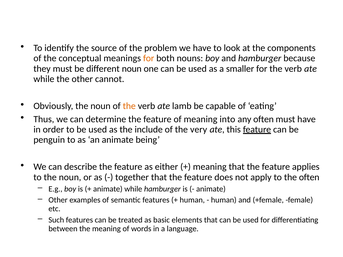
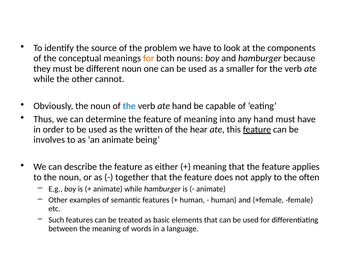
the colour: orange -> blue (129, 106)
ate lamb: lamb -> hand (182, 106)
any often: often -> hand (263, 119)
include: include -> written (149, 130)
very: very -> hear (199, 130)
penguin: penguin -> involves (49, 140)
